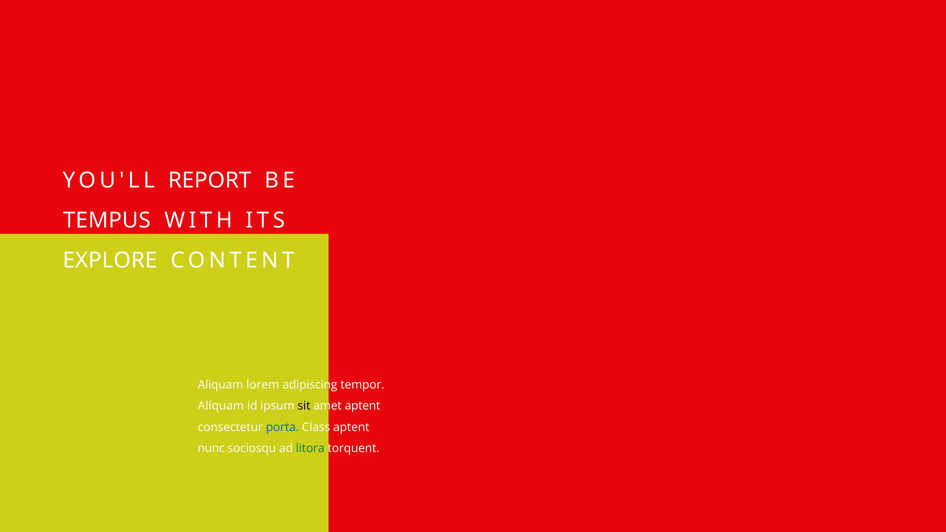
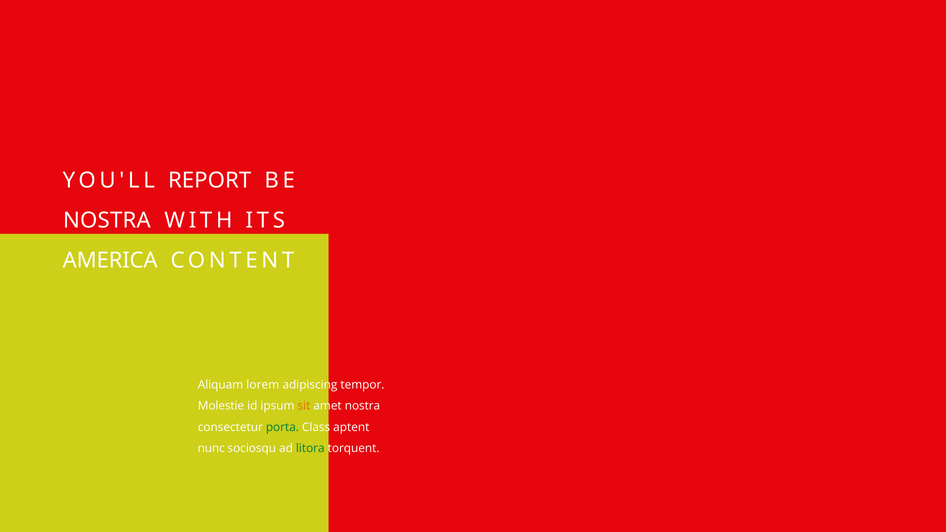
TEMPUS: TEMPUS -> NOSTRA (107, 221)
EXPLORE: EXPLORE -> AMERICA (110, 260)
Aliquam: Aliquam -> Molestie (221, 406)
sit colour: black -> orange (304, 406)
amet aptent: aptent -> nostra (362, 406)
porta colour: blue -> green (282, 427)
